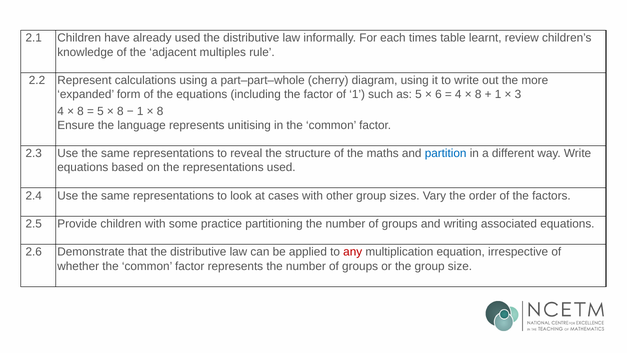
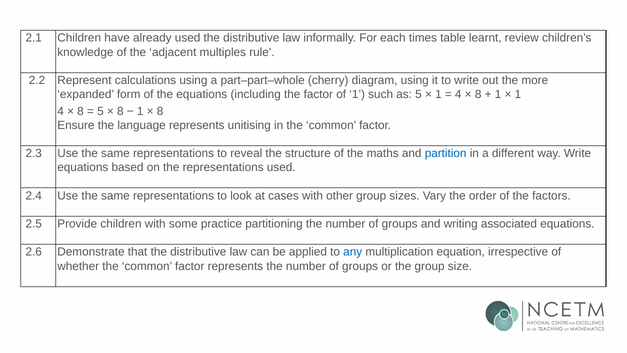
6: 6 -> 1 (438, 94)
3: 3 -> 1 (518, 94)
any colour: red -> blue (353, 252)
